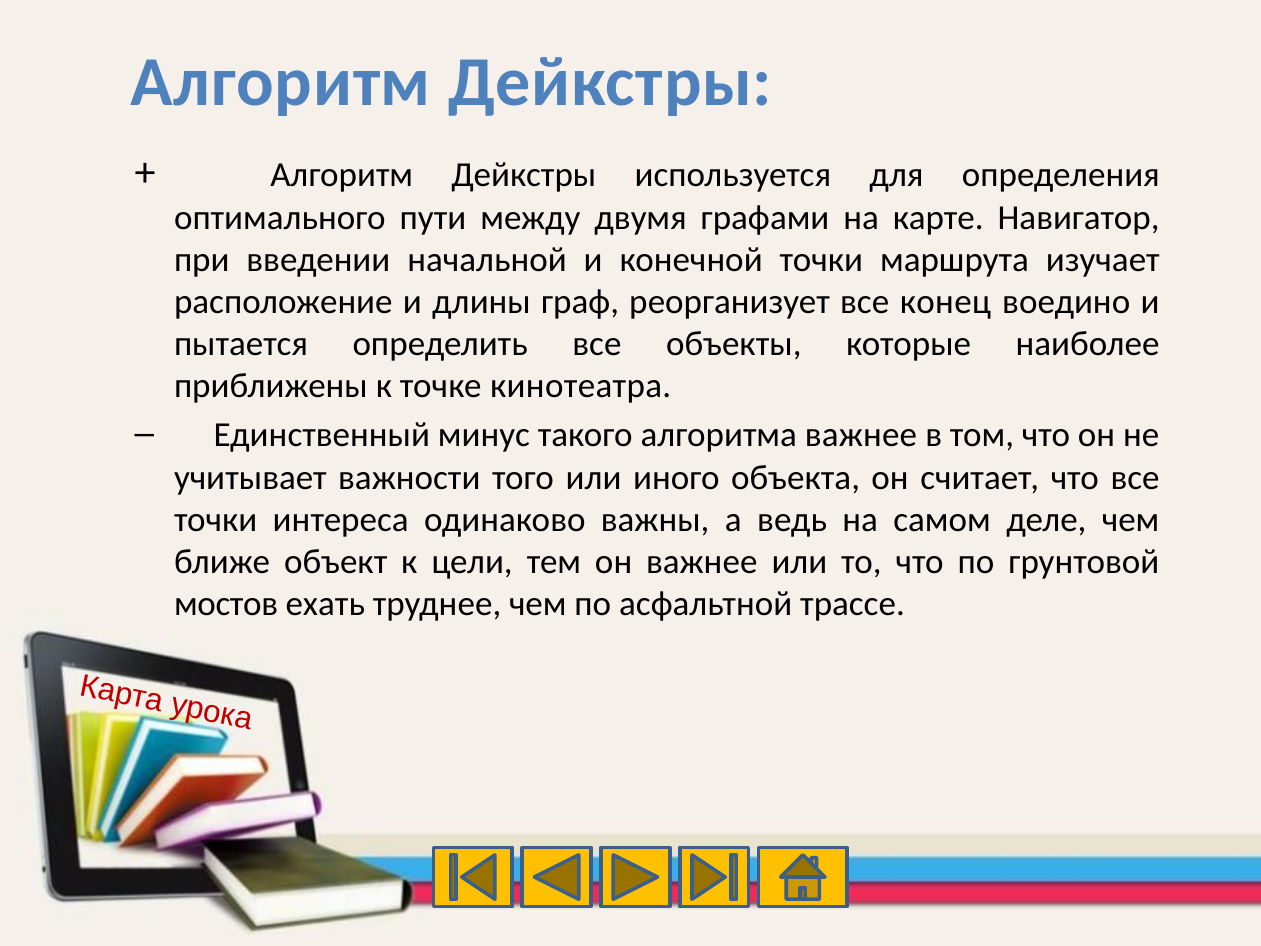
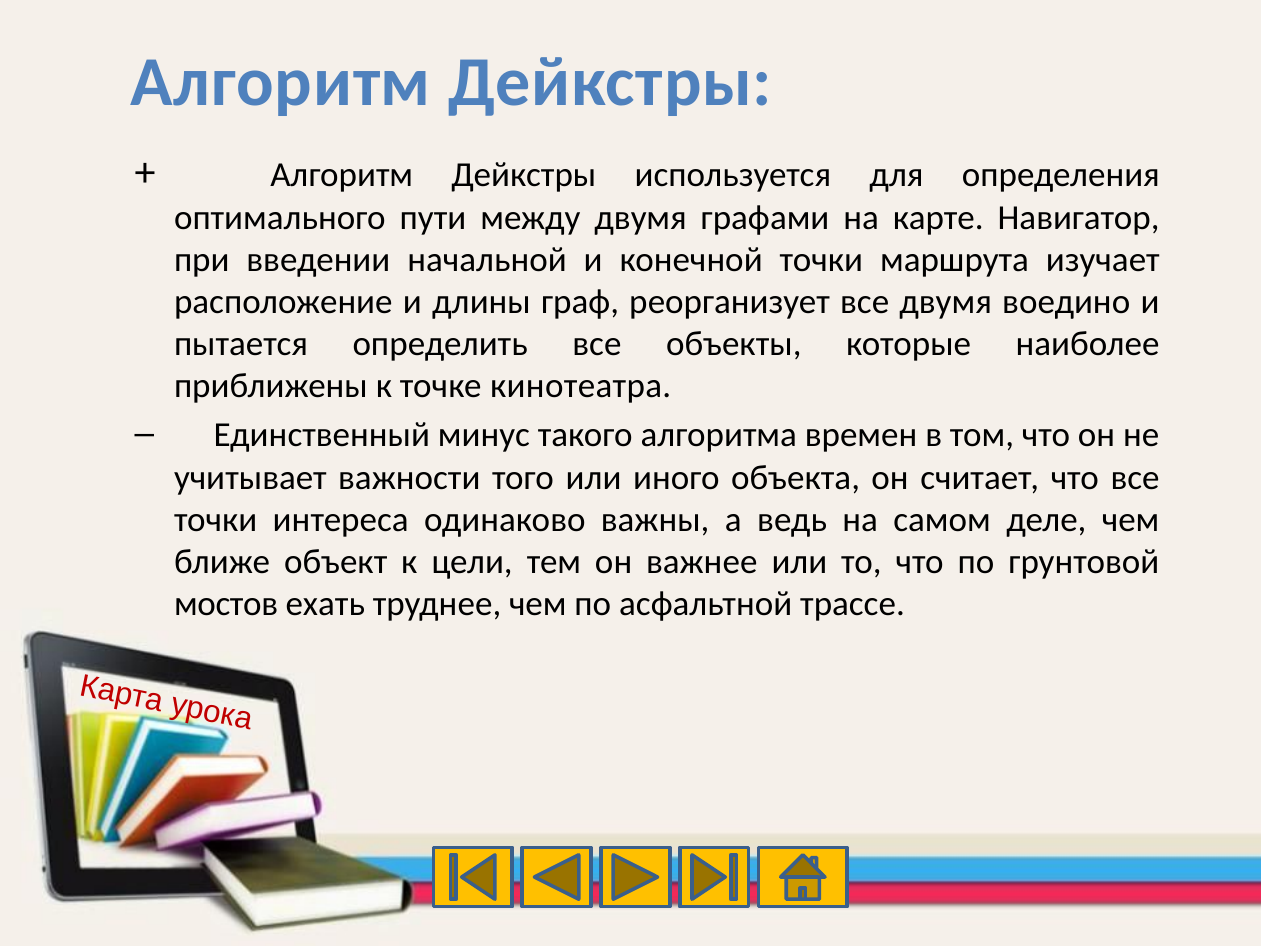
все конец: конец -> двумя (946, 302)
алгоритма важнее: важнее -> времен (861, 435)
